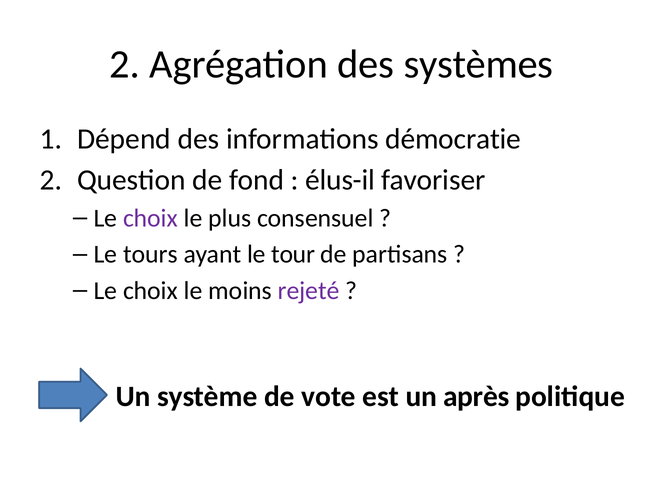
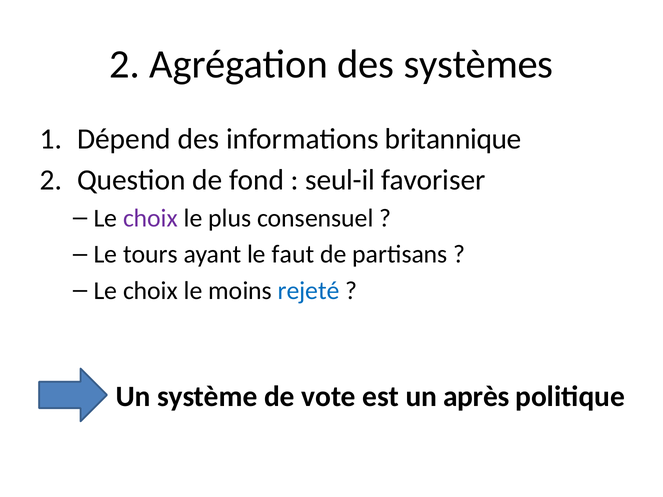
démocratie: démocratie -> britannique (453, 139)
élus-il: élus-il -> seul-il (340, 180)
tour: tour -> faut (293, 255)
rejeté colour: purple -> blue (309, 291)
